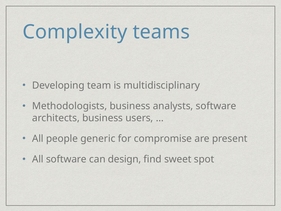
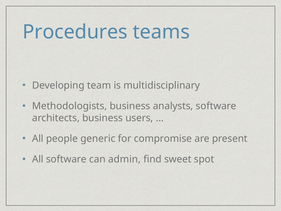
Complexity: Complexity -> Procedures (75, 32)
design: design -> admin (124, 159)
